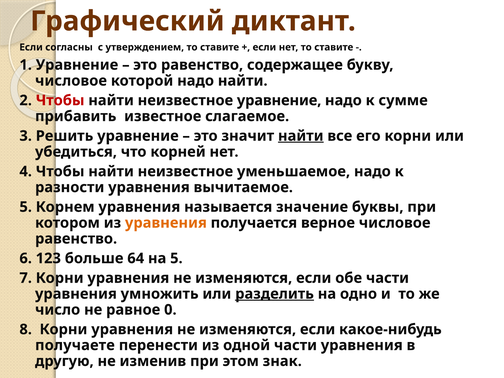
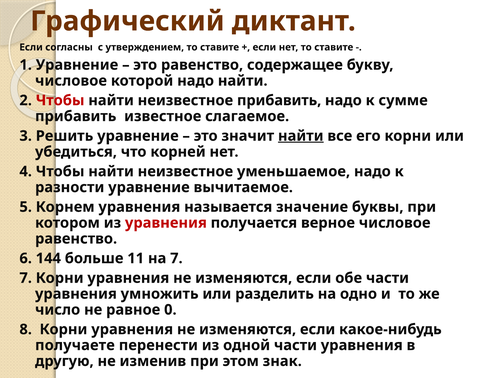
неизвестное уравнение: уравнение -> прибавить (279, 100)
разности уравнения: уравнения -> уравнение (149, 187)
уравнения colour: orange -> red (166, 223)
123: 123 -> 144 (48, 258)
64: 64 -> 11 (136, 258)
на 5: 5 -> 7 (176, 258)
разделить underline: present -> none (275, 294)
